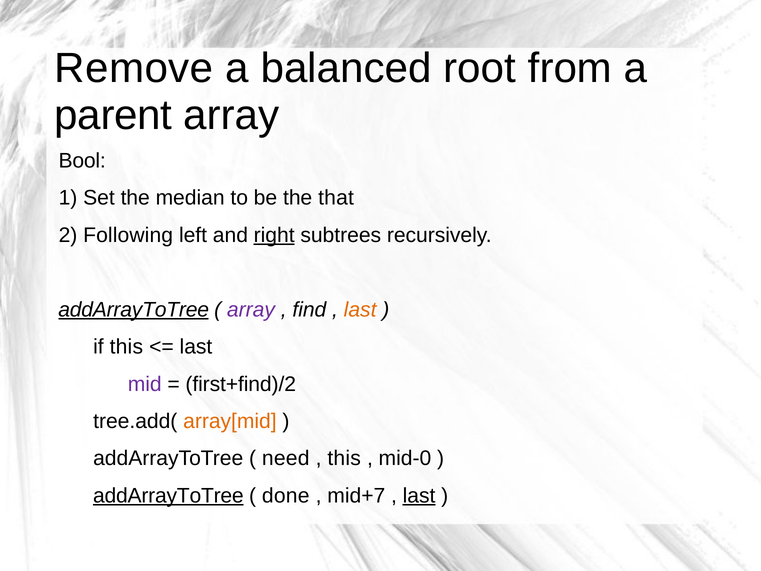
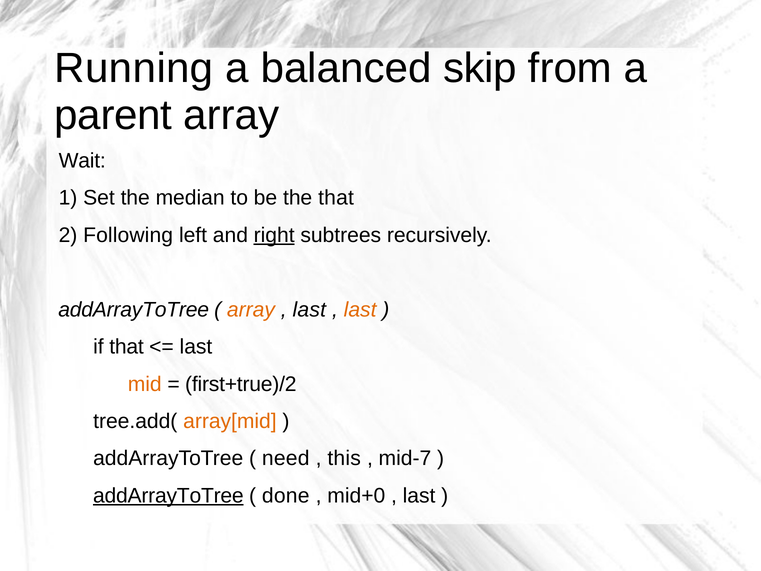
Remove: Remove -> Running (134, 68)
root: root -> skip (480, 68)
Bool: Bool -> Wait (82, 161)
addArrayToTree underline: present -> none (134, 309)
array colour: purple -> orange (251, 309)
find: find -> last (309, 309)
if this: this -> that (127, 347)
mid colour: purple -> orange (145, 384)
first+find)/2: first+find)/2 -> first+true)/2 (241, 384)
mid-0: mid-0 -> mid-7 (405, 458)
mid+7: mid+7 -> mid+0 (356, 495)
last underline: present -> none (419, 495)
